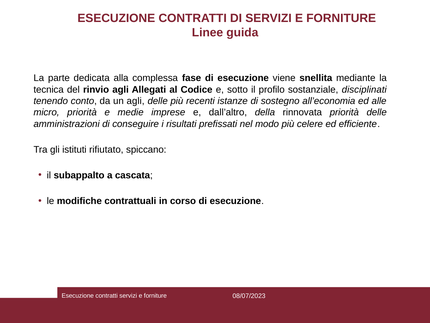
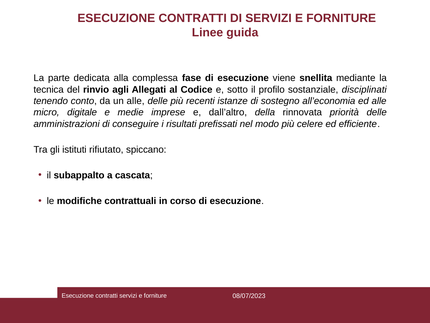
un agli: agli -> alle (136, 101)
micro priorità: priorità -> digitale (82, 112)
